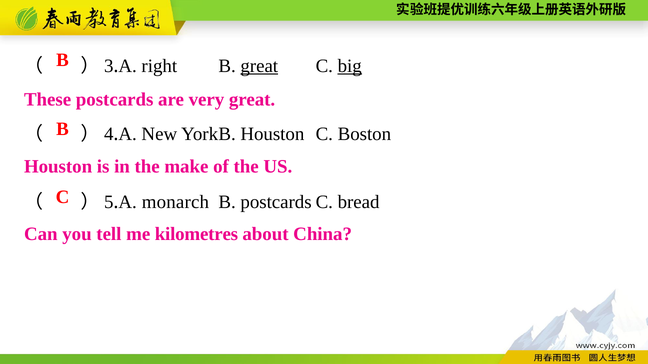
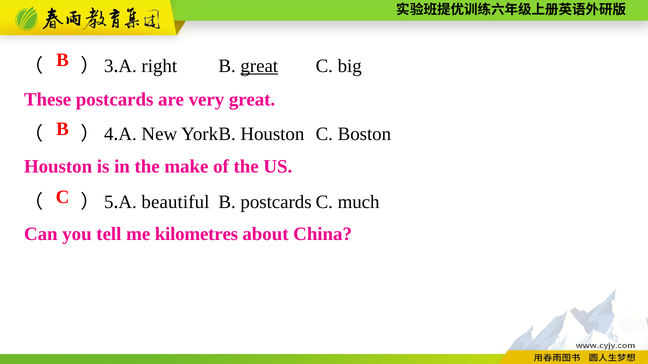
big underline: present -> none (350, 66)
monarch: monarch -> beautiful (175, 202)
bread: bread -> much (359, 202)
